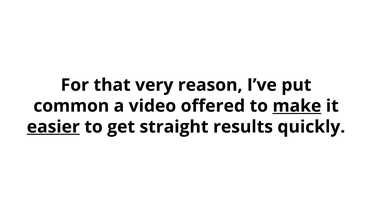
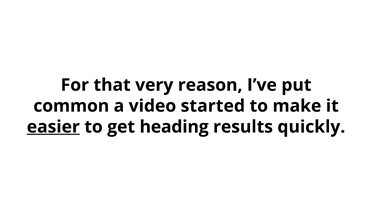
offered: offered -> started (213, 106)
make underline: present -> none (297, 106)
straight: straight -> heading (174, 127)
